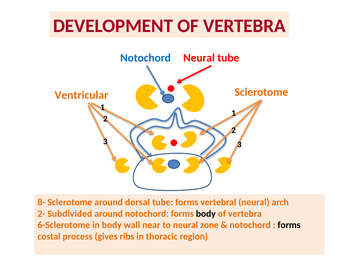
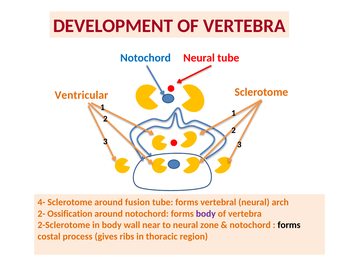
8-: 8- -> 4- (41, 202)
dorsal: dorsal -> fusion (138, 202)
Subdivided: Subdivided -> Ossification (70, 213)
body colour: black -> purple (206, 213)
6-Sclerotome: 6-Sclerotome -> 2-Sclerotome (64, 225)
